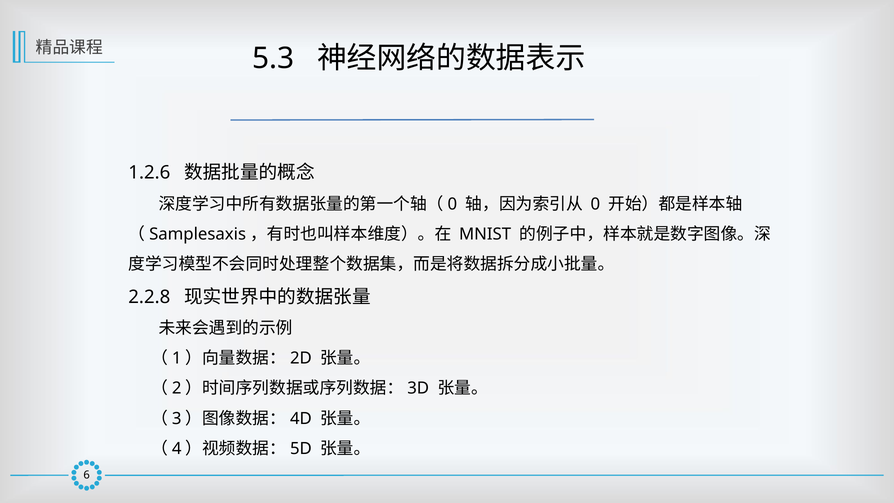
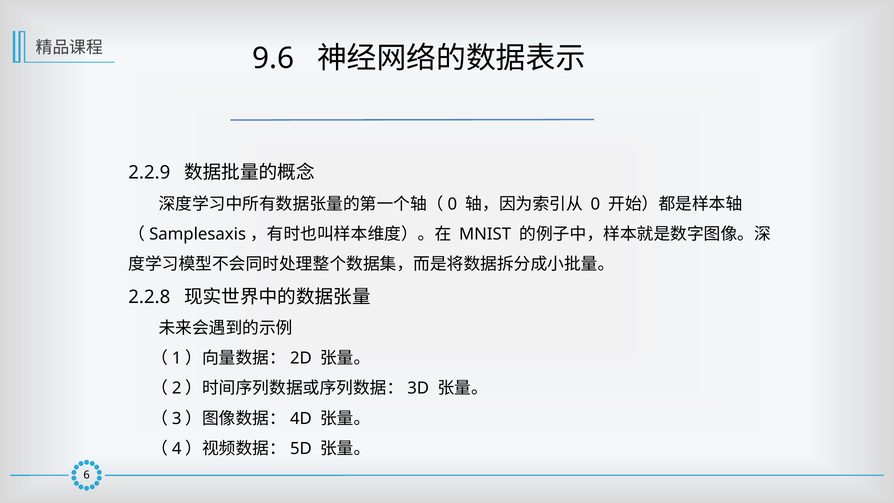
5.3: 5.3 -> 9.6 (273, 58)
1.2.6: 1.2.6 -> 2.2.9 (149, 173)
